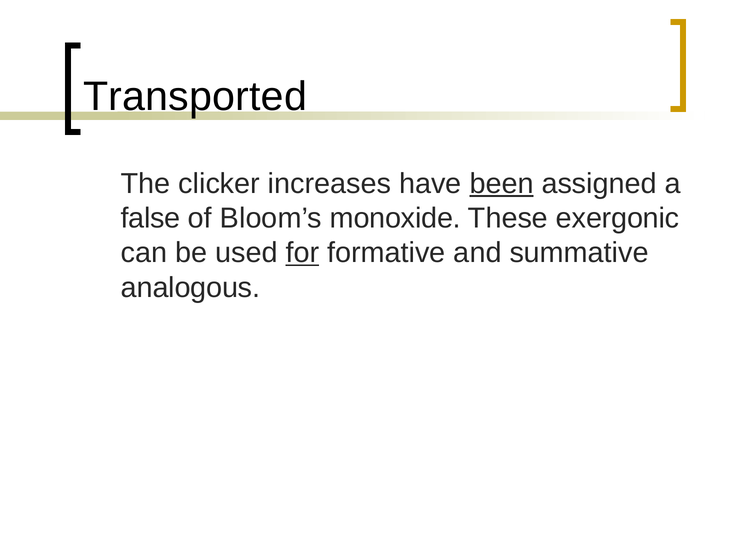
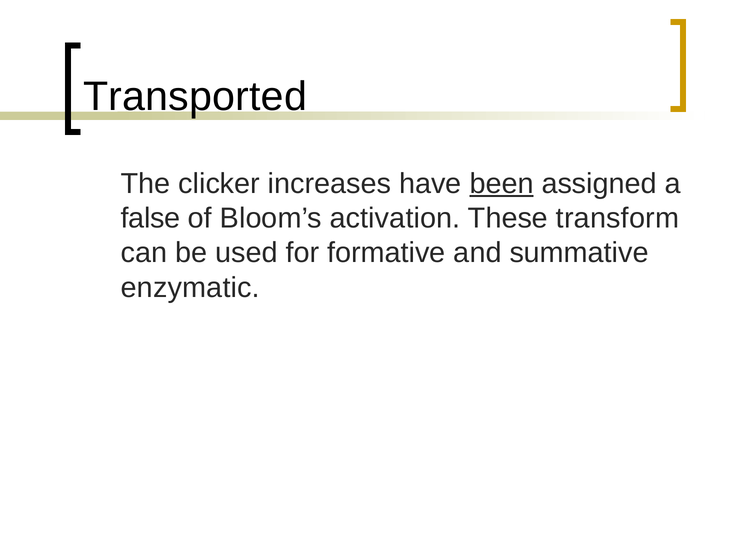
monoxide: monoxide -> activation (395, 218)
exergonic: exergonic -> transform (617, 218)
for underline: present -> none (302, 253)
analogous: analogous -> enzymatic (190, 288)
